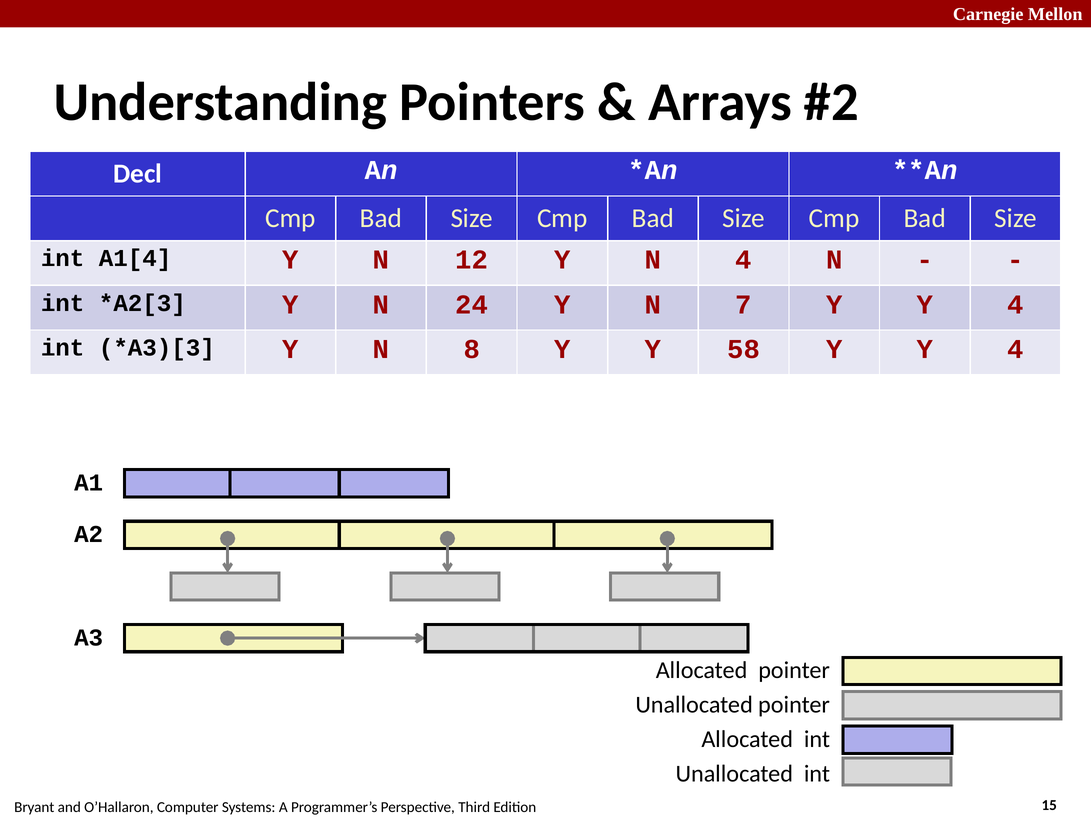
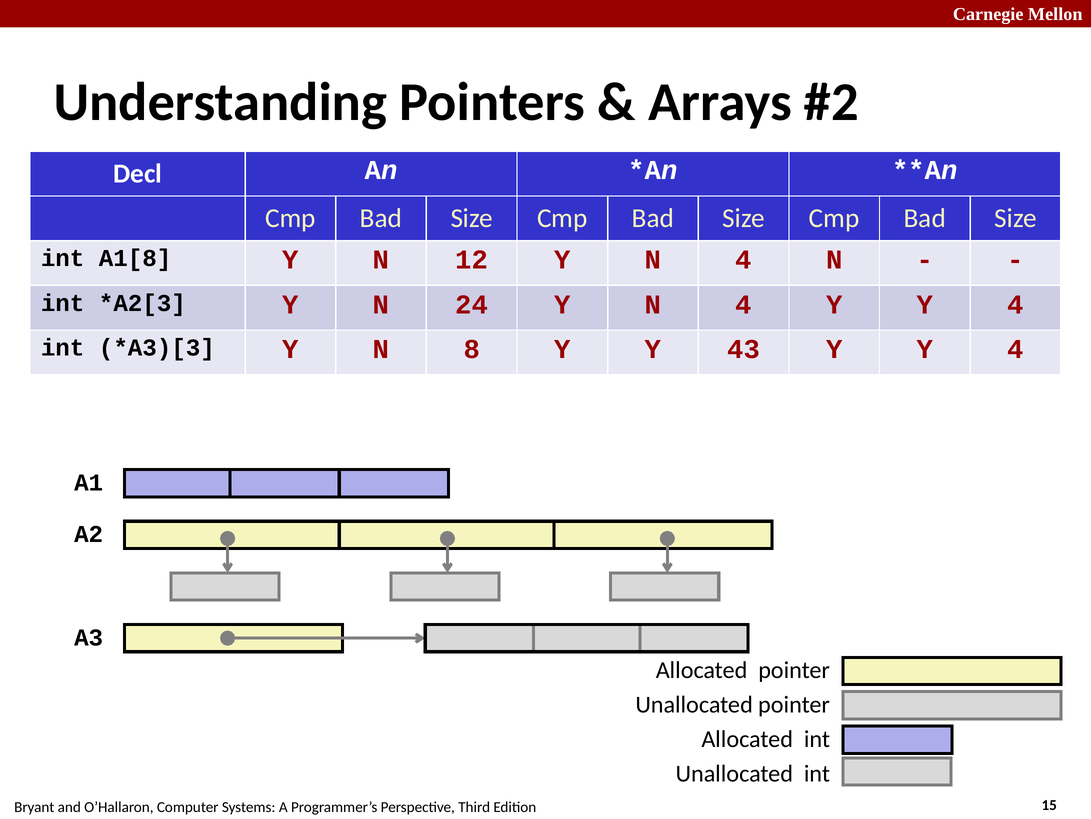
A1[4: A1[4 -> A1[8 (135, 258)
24 Y N 7: 7 -> 4 (744, 304)
58: 58 -> 43 (744, 349)
